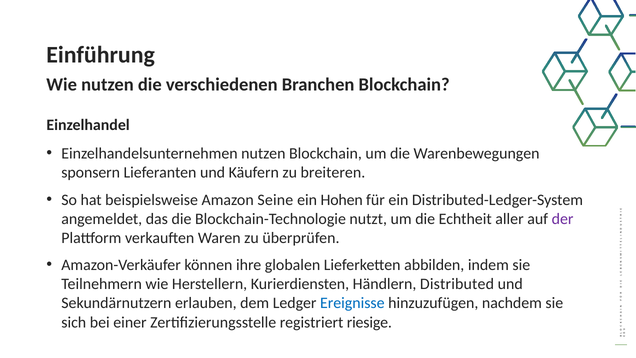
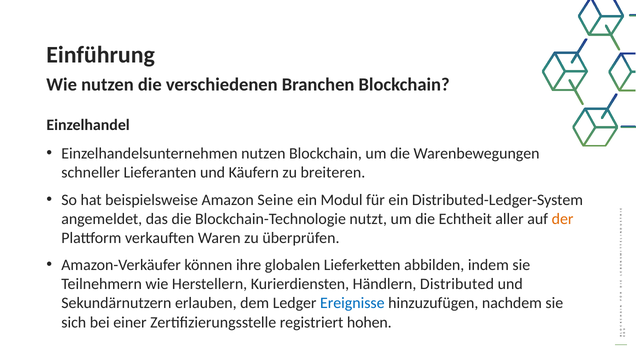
sponsern: sponsern -> schneller (91, 173)
Hohen: Hohen -> Modul (342, 200)
der colour: purple -> orange (563, 219)
riesige: riesige -> hohen (369, 322)
